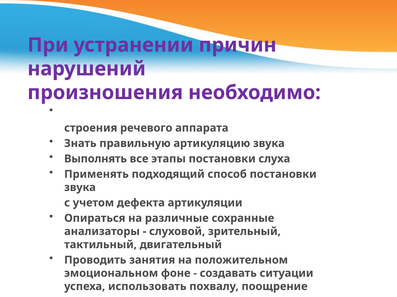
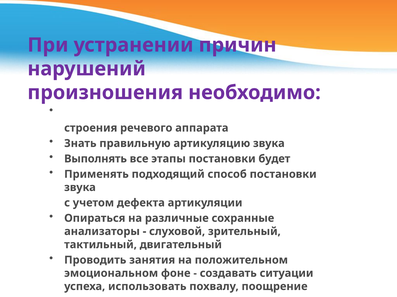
слуха: слуха -> будет (274, 159)
